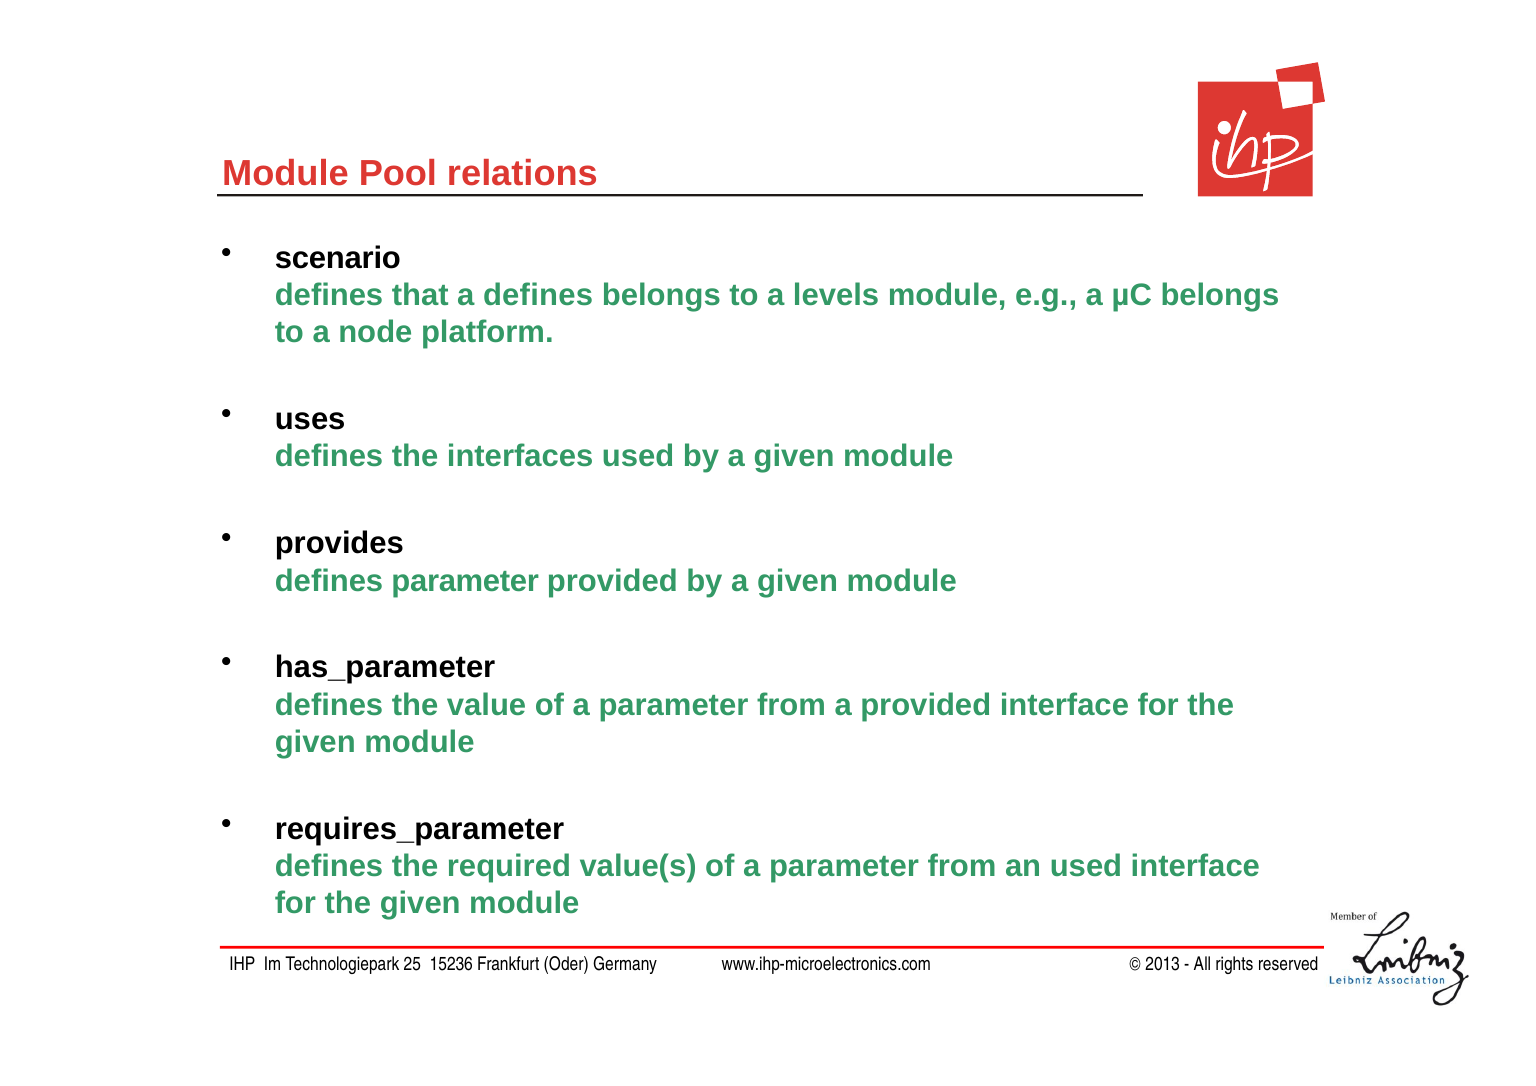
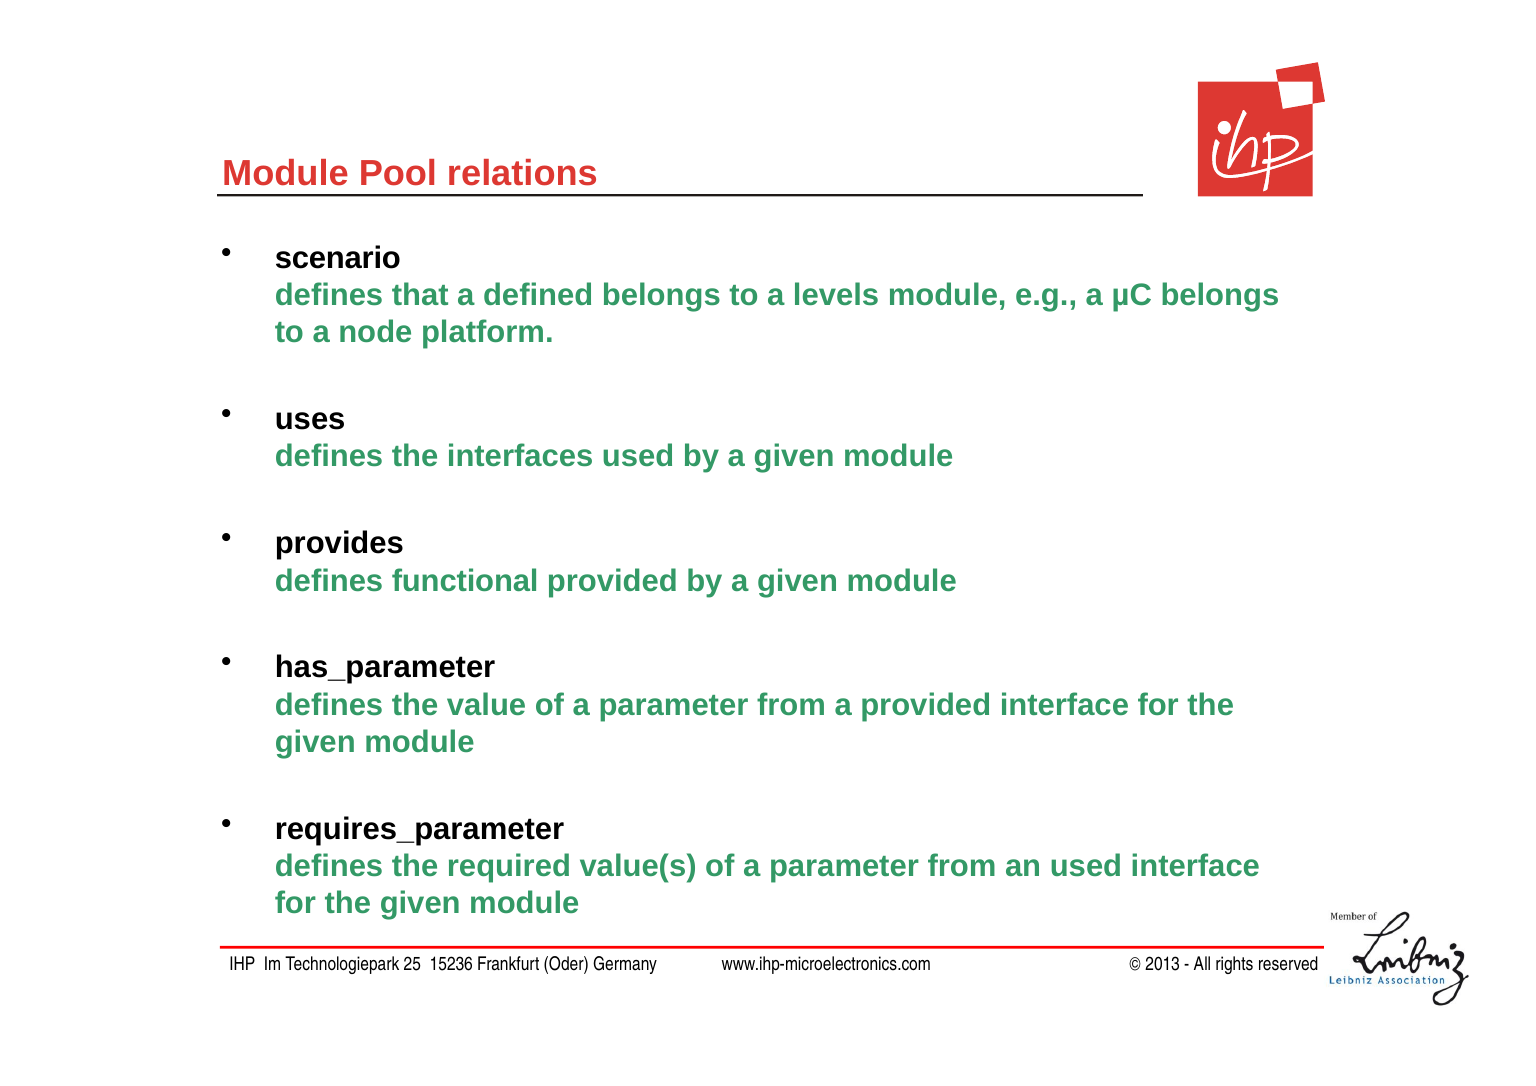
a defines: defines -> defined (538, 295)
defines parameter: parameter -> functional (465, 581)
